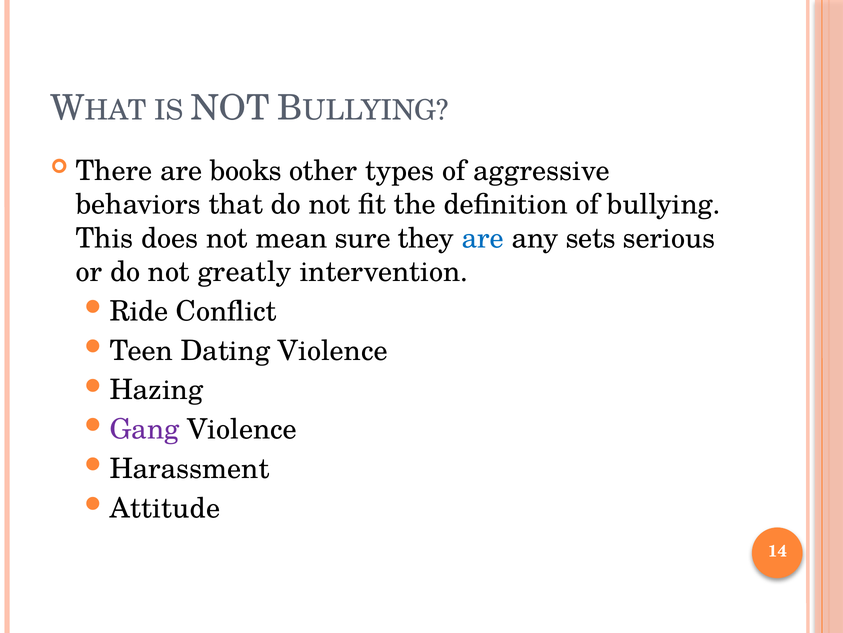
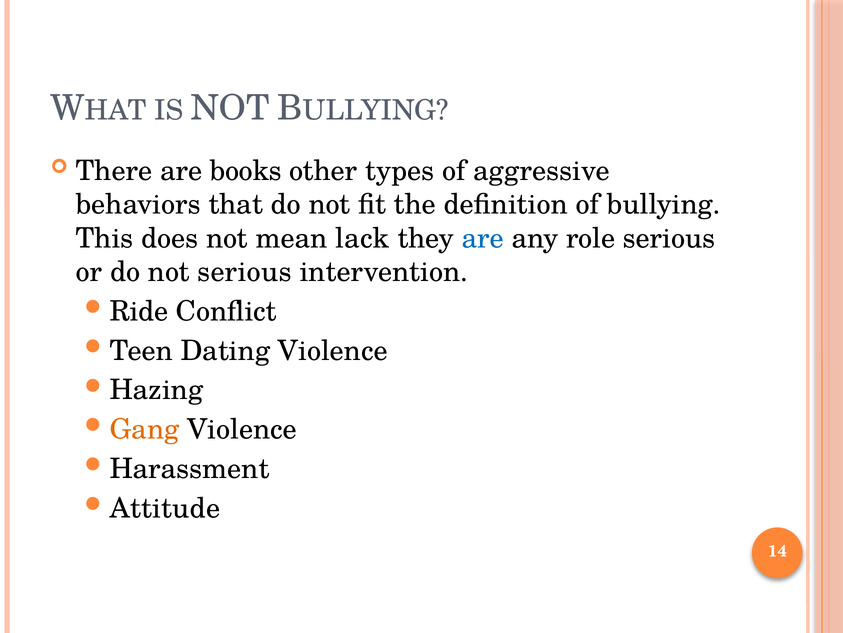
sure: sure -> lack (362, 238)
sets: sets -> role (591, 238)
not greatly: greatly -> serious (244, 272)
Gang colour: purple -> orange (144, 429)
